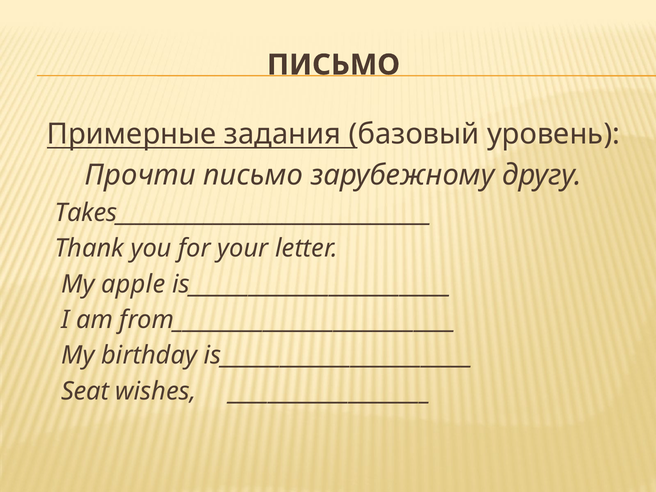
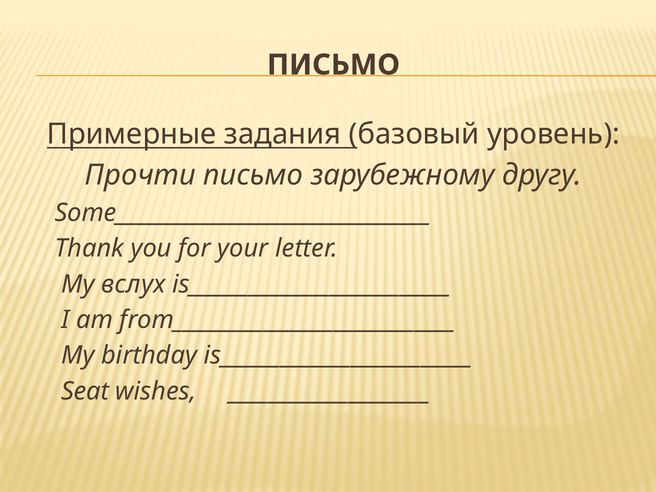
Takes________________________________: Takes________________________________ -> Some________________________________ (243, 213)
apple: apple -> вслух (133, 284)
